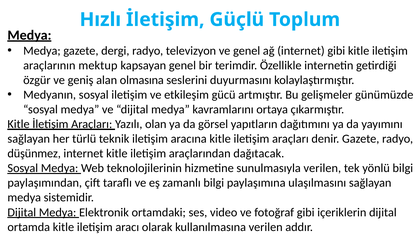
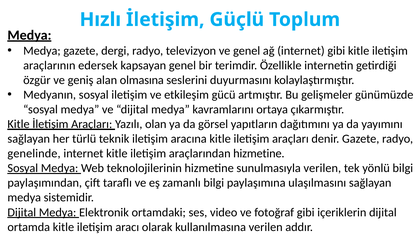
mektup: mektup -> edersek (98, 65)
düşünmez: düşünmez -> genelinde (34, 154)
araçlarından dağıtacak: dağıtacak -> hizmetine (259, 154)
